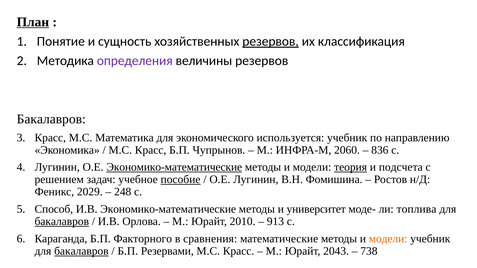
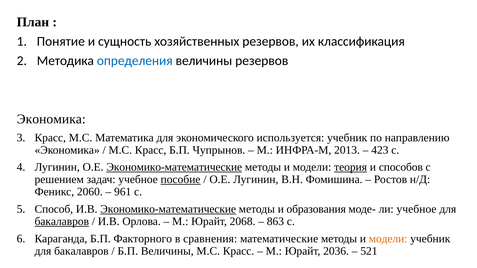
План underline: present -> none (33, 22)
резервов underline: present -> none (271, 41)
определения colour: purple -> blue (135, 61)
Бакалавров: Бакалавров -> Экономика (51, 119)
2060: 2060 -> 2013 (347, 150)
836: 836 -> 423 (380, 150)
подсчета: подсчета -> способов (401, 167)
2029: 2029 -> 2060 (90, 192)
248: 248 -> 961 (123, 192)
Экономико-математические underline: none -> present (168, 209)
университет: университет -> образования (316, 209)
ли топлива: топлива -> учебное (416, 209)
2010: 2010 -> 2068 (243, 222)
913: 913 -> 863 (275, 222)
бакалавров underline: present -> none (81, 251)
Б.П Резервами: Резервами -> Величины (167, 251)
2043: 2043 -> 2036 (336, 251)
738: 738 -> 521 (369, 251)
